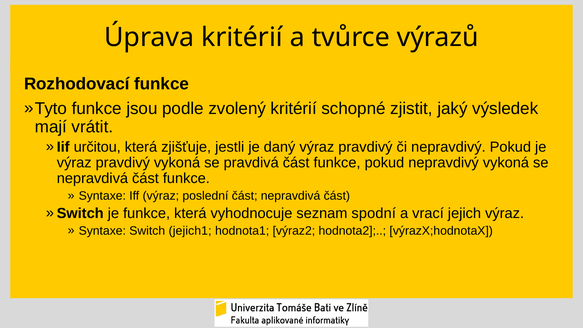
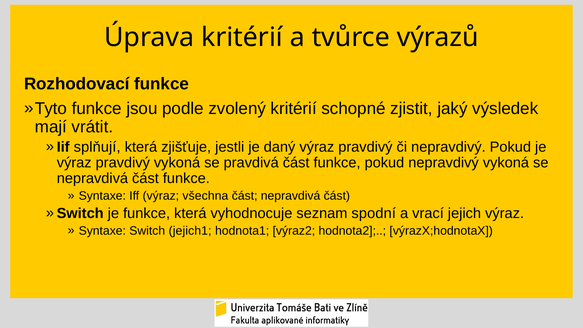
určitou: určitou -> splňují (97, 147)
poslední: poslední -> všechna (205, 196)
